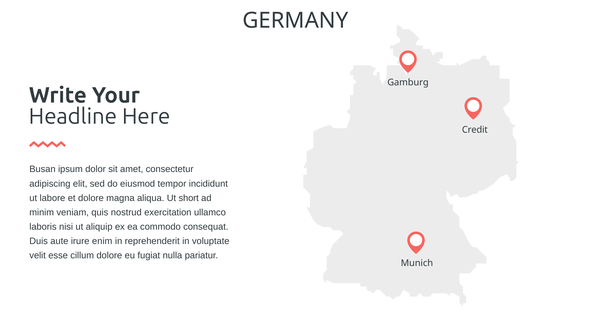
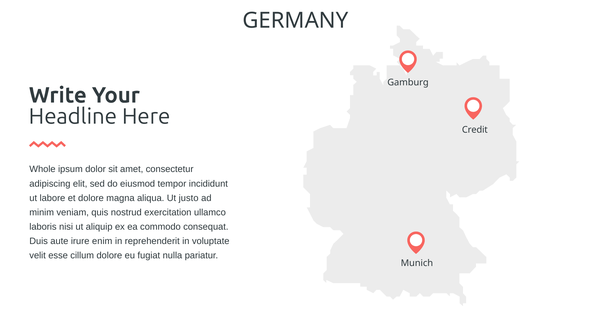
Busan: Busan -> Whole (42, 169)
short: short -> justo (189, 198)
